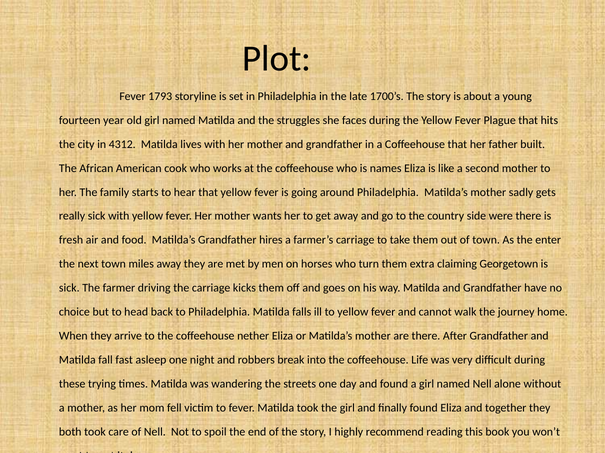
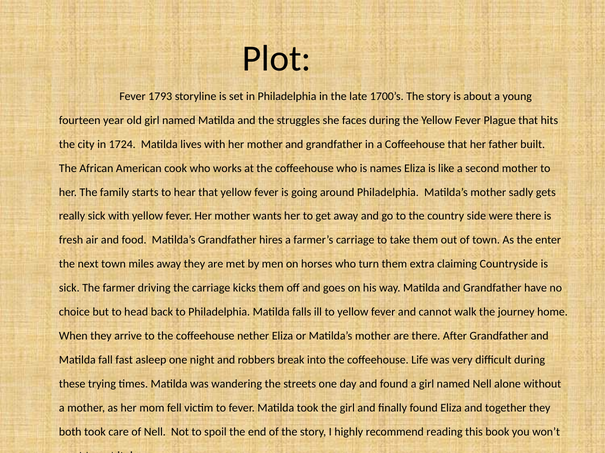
4312: 4312 -> 1724 (122, 144)
Georgetown: Georgetown -> Countryside (509, 264)
